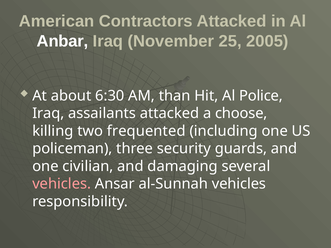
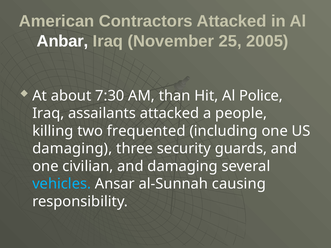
6:30: 6:30 -> 7:30 (110, 96)
choose: choose -> people (241, 113)
policeman: policeman -> damaging (72, 149)
vehicles colour: pink -> light blue (62, 184)
al-Sunnah vehicles: vehicles -> causing (239, 184)
